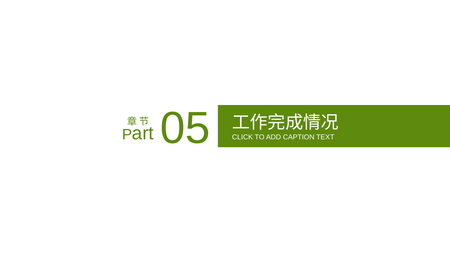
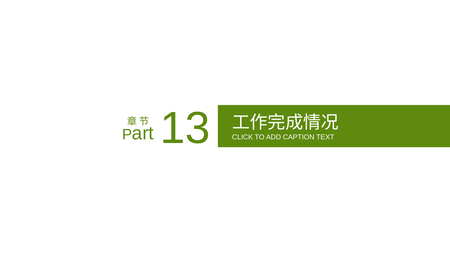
05: 05 -> 13 (185, 128)
